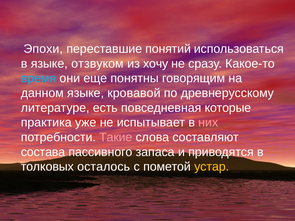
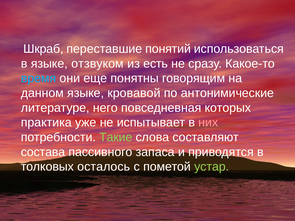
Эпохи: Эпохи -> Шкраб (43, 49)
хочу: хочу -> есть (156, 64)
древнерусскому: древнерусскому -> антонимические (227, 93)
есть: есть -> него (105, 108)
которые: которые -> которых (228, 108)
Такие colour: pink -> light green (116, 137)
устар colour: yellow -> light green (212, 167)
